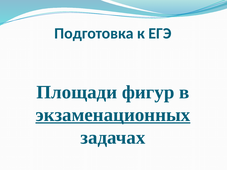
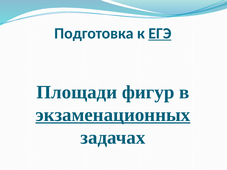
ЕГЭ underline: none -> present (160, 33)
